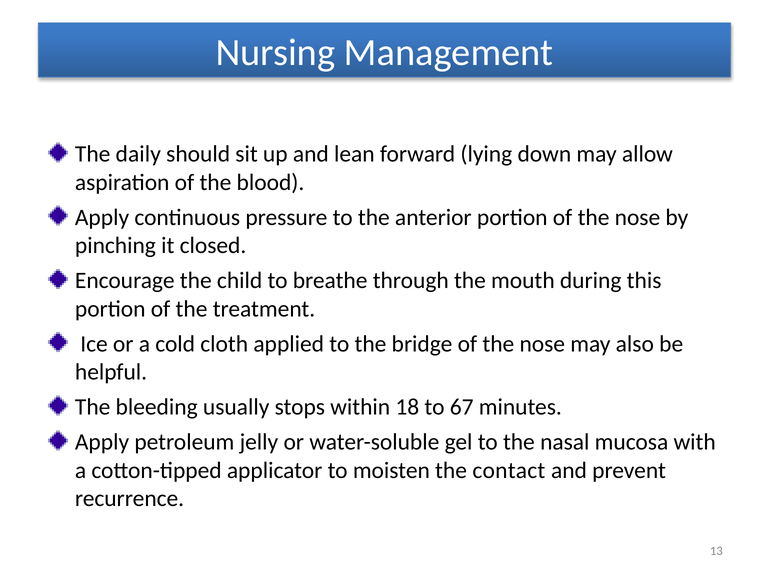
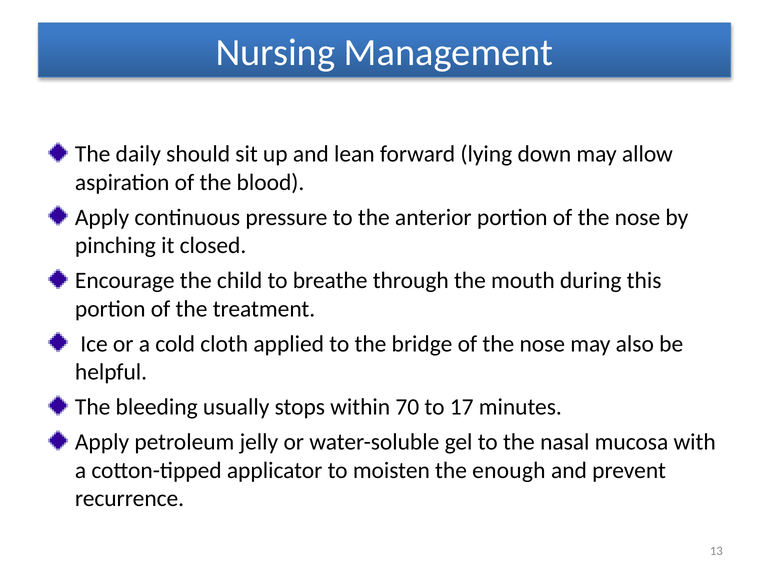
18: 18 -> 70 (407, 407)
67: 67 -> 17 (462, 407)
contact: contact -> enough (509, 470)
